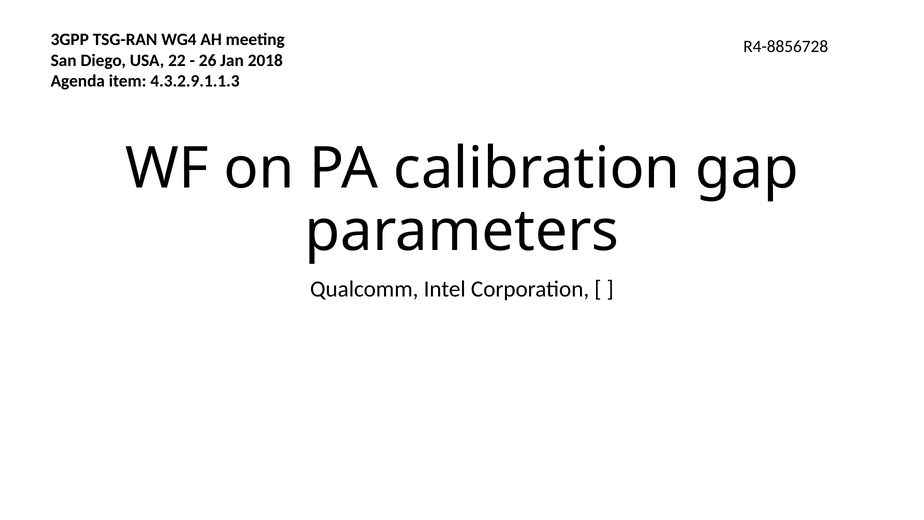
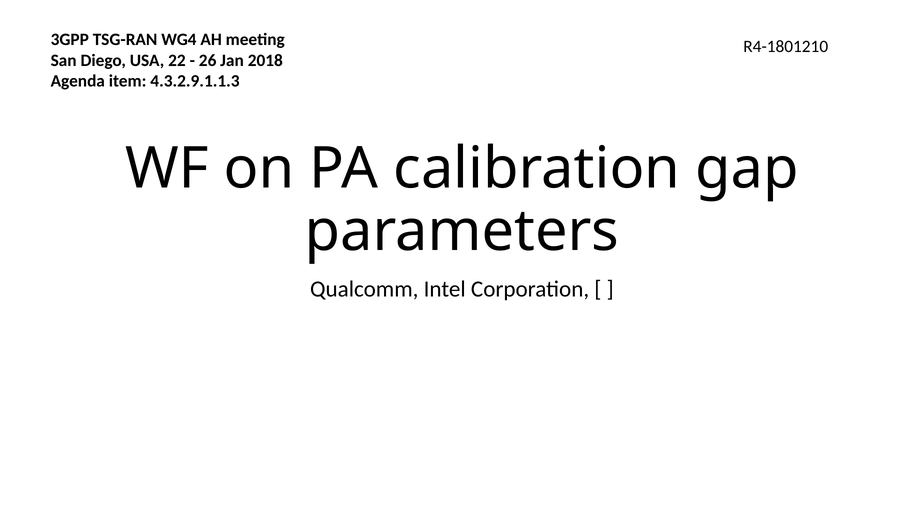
R4-8856728: R4-8856728 -> R4-1801210 (786, 47)
